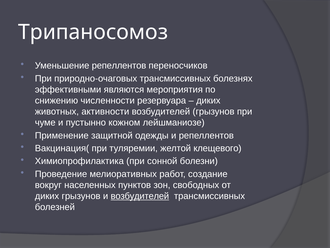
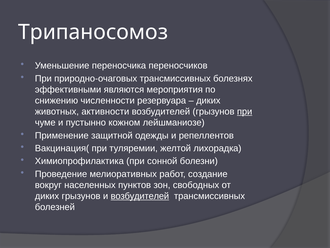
Уменьшение репеллентов: репеллентов -> переносчика (119, 66)
при underline: none -> present (245, 111)
клещевого: клещевого -> лихорадка (217, 148)
